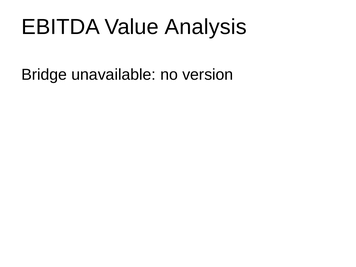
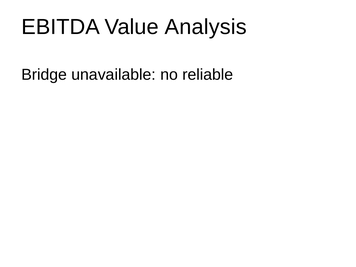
version: version -> reliable (208, 75)
